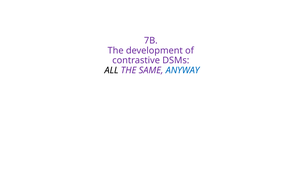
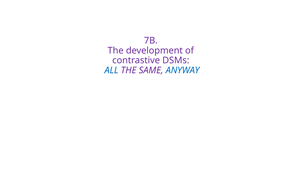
ALL colour: black -> blue (111, 70)
